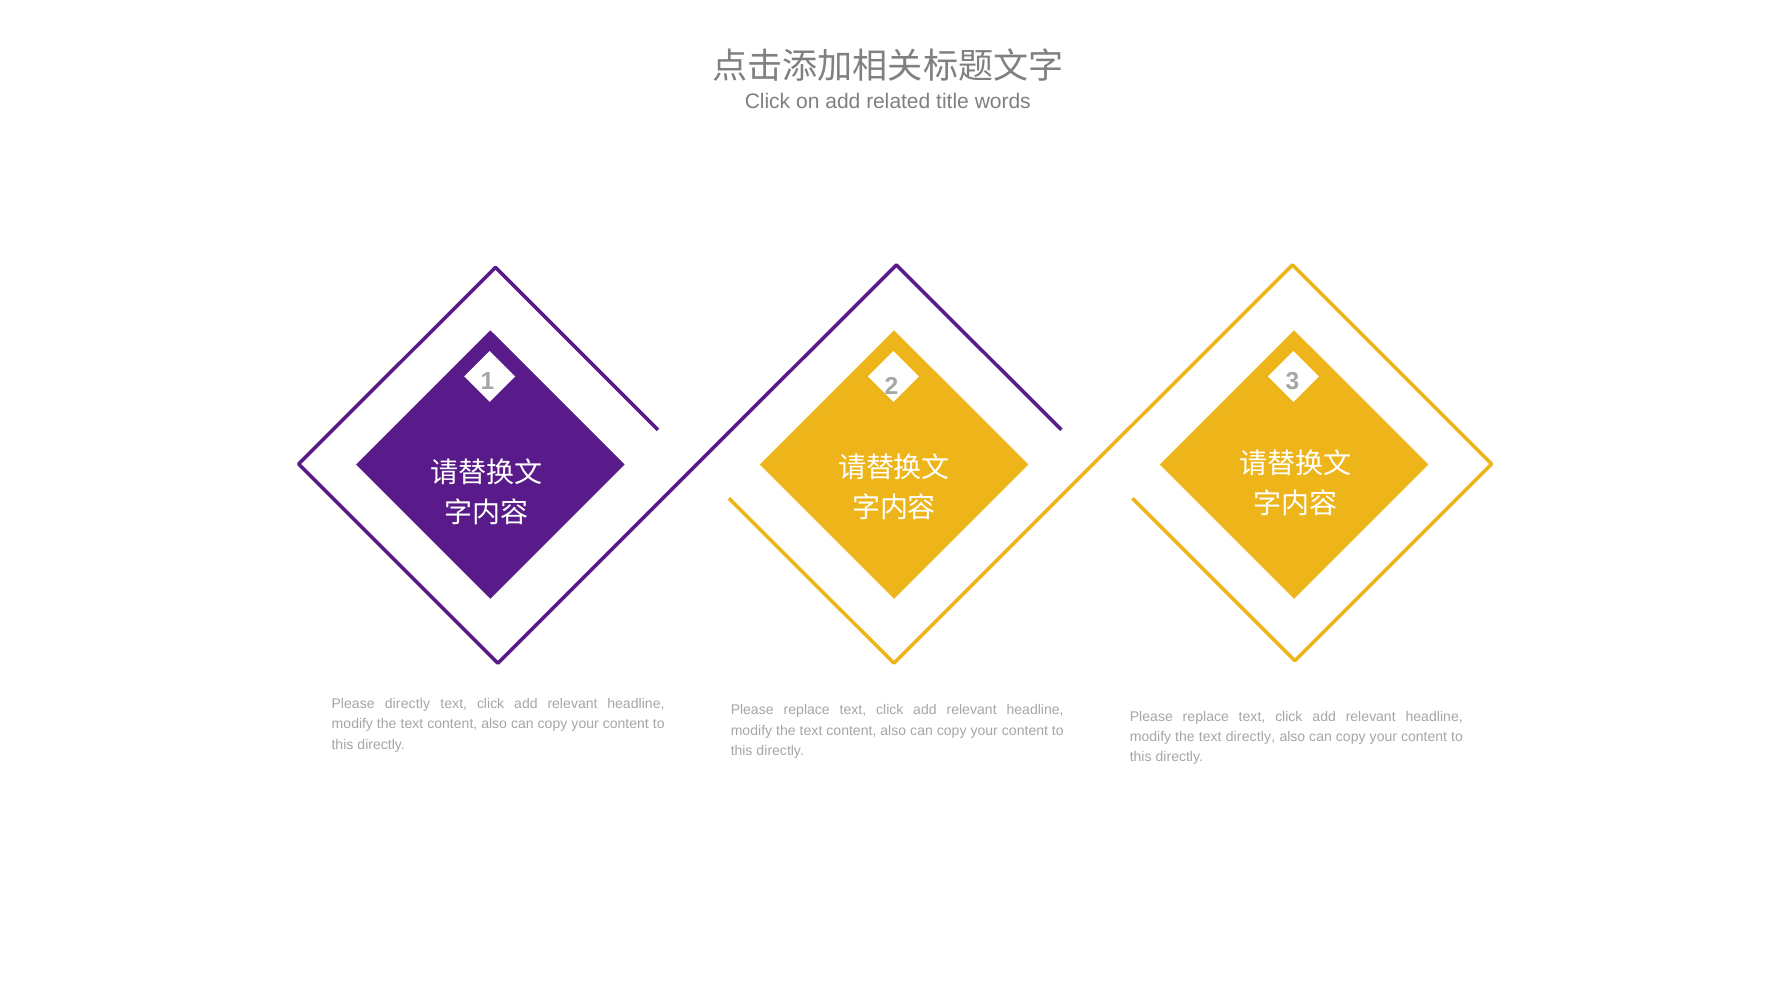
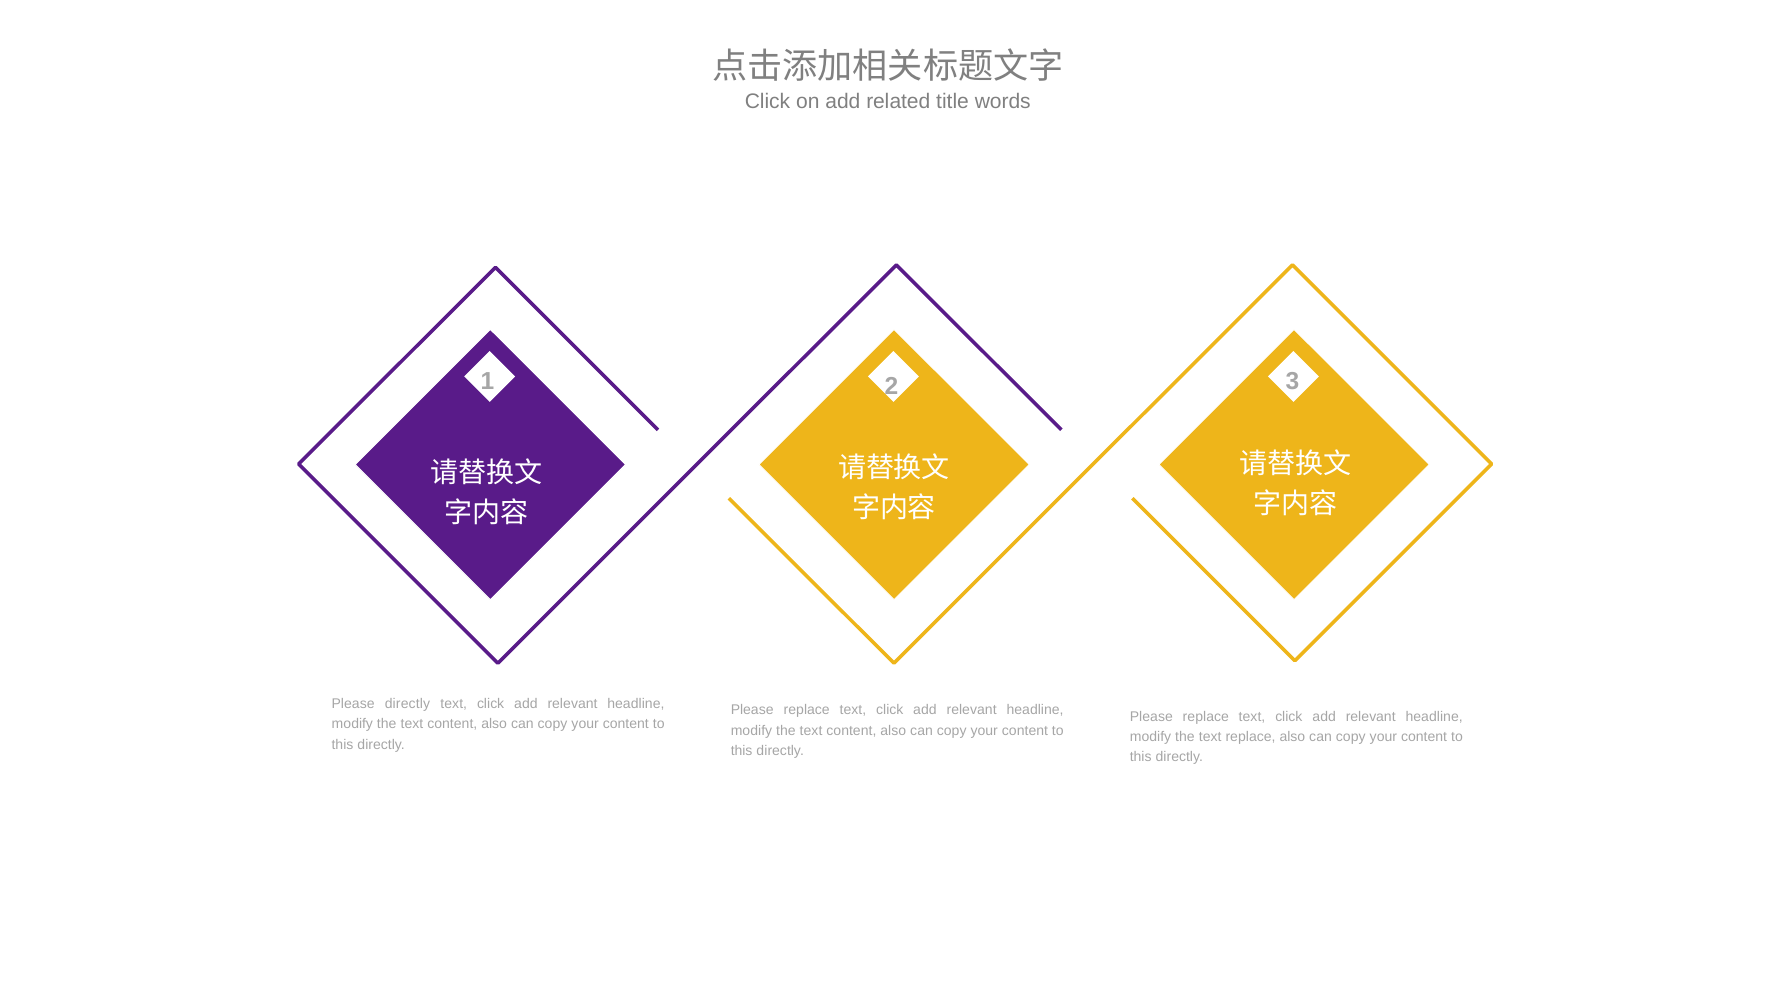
text directly: directly -> replace (1251, 737)
